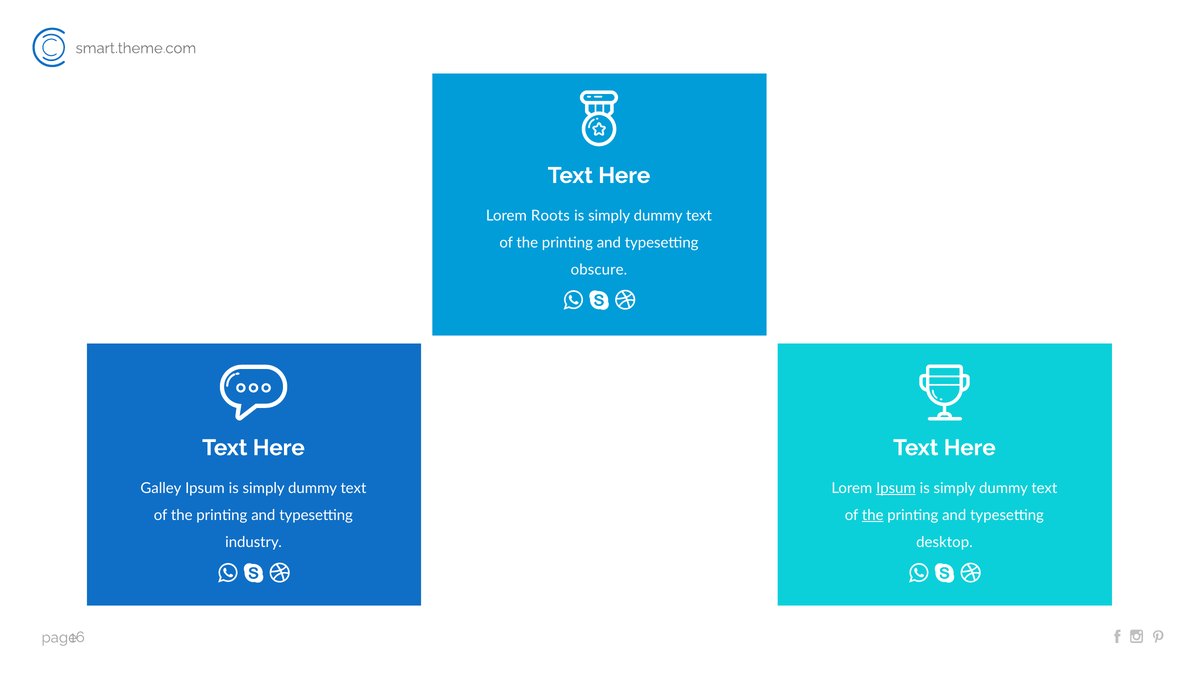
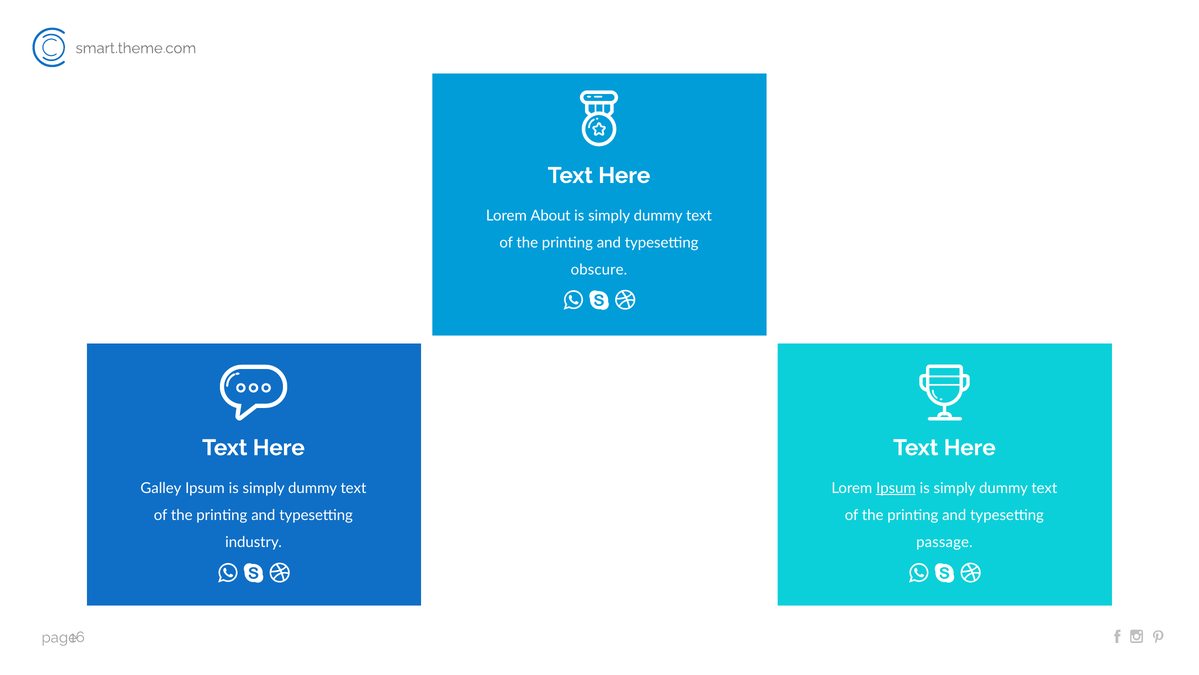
Roots: Roots -> About (551, 216)
the underline: present -> none (873, 515)
desktop: desktop -> passage (944, 542)
